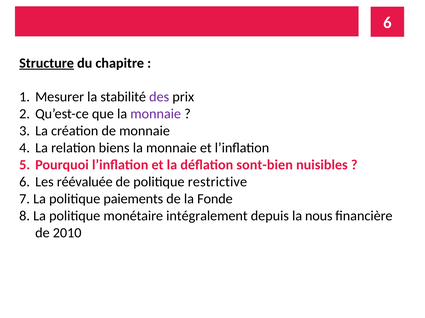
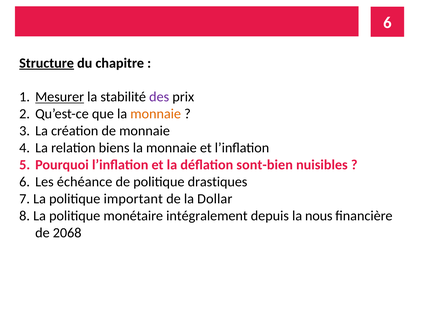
Mesurer underline: none -> present (60, 97)
monnaie colour: purple -> orange (156, 114)
réévaluée: réévaluée -> échéance (85, 182)
restrictive: restrictive -> drastiques (218, 182)
paiements: paiements -> important (133, 199)
Fonde: Fonde -> Dollar (215, 199)
2010: 2010 -> 2068 (67, 233)
